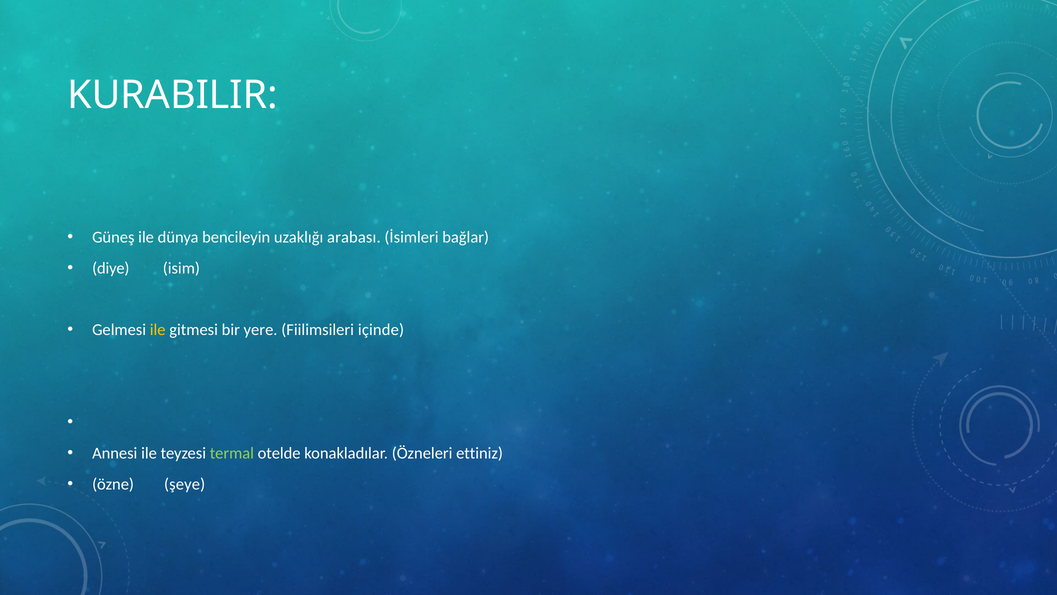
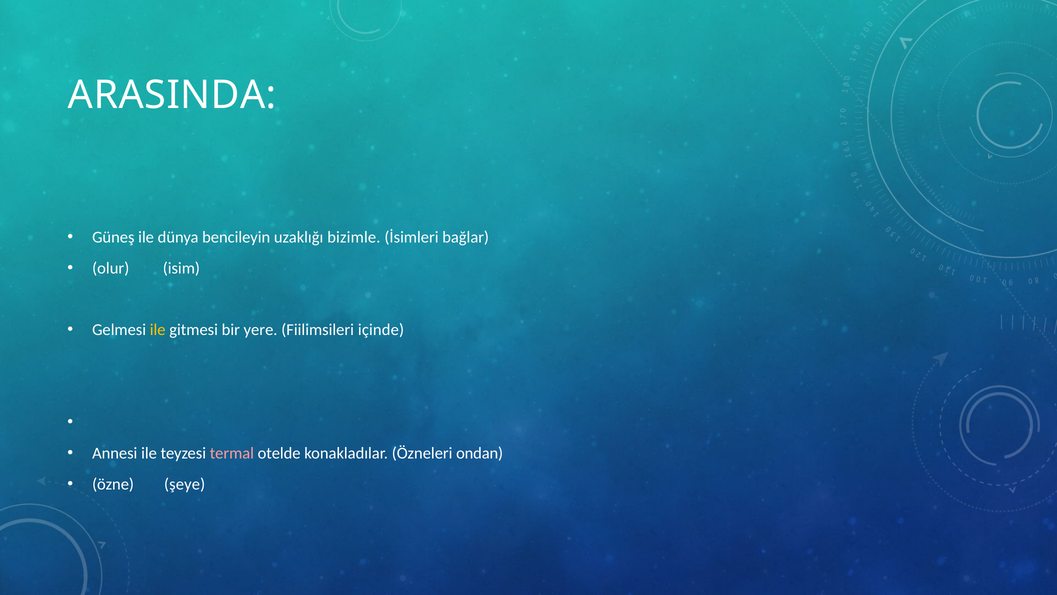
KURABILIR: KURABILIR -> ARASINDA (172, 95)
arabası: arabası -> bizimle (354, 237)
diye: diye -> olur (111, 268)
termal colour: light green -> pink (232, 453)
ettiniz: ettiniz -> ondan (480, 453)
